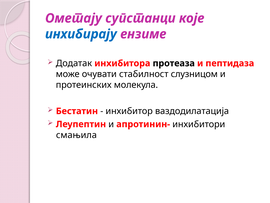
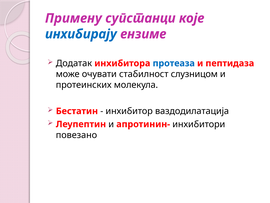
Ометају: Ометају -> Примену (73, 18)
протеаза colour: black -> blue (174, 63)
смањила: смањила -> повезано (76, 135)
